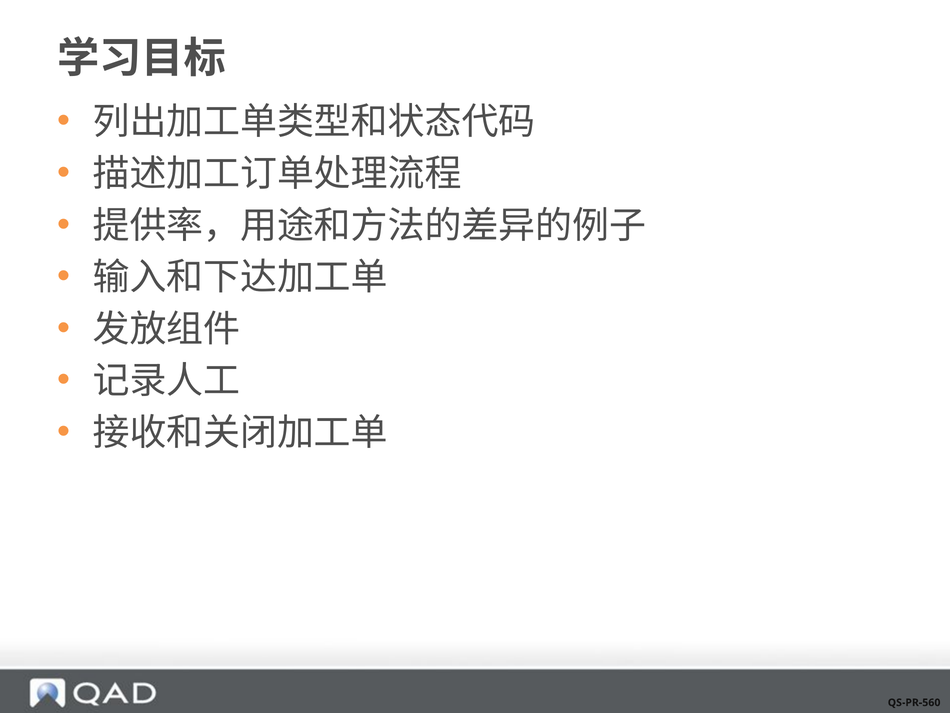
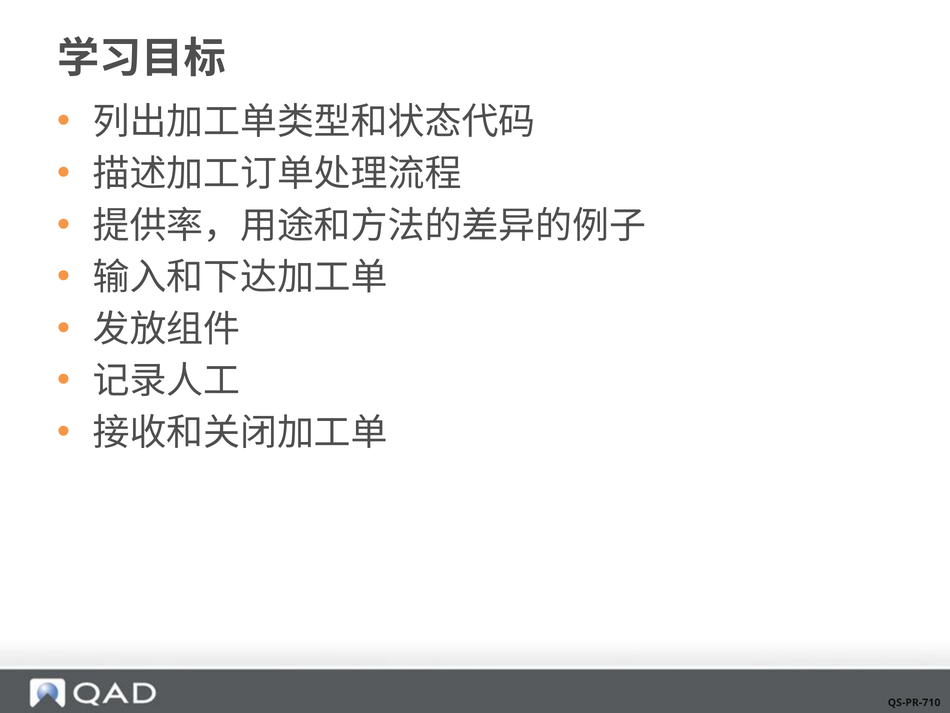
QS-PR-560: QS-PR-560 -> QS-PR-710 (914, 702)
